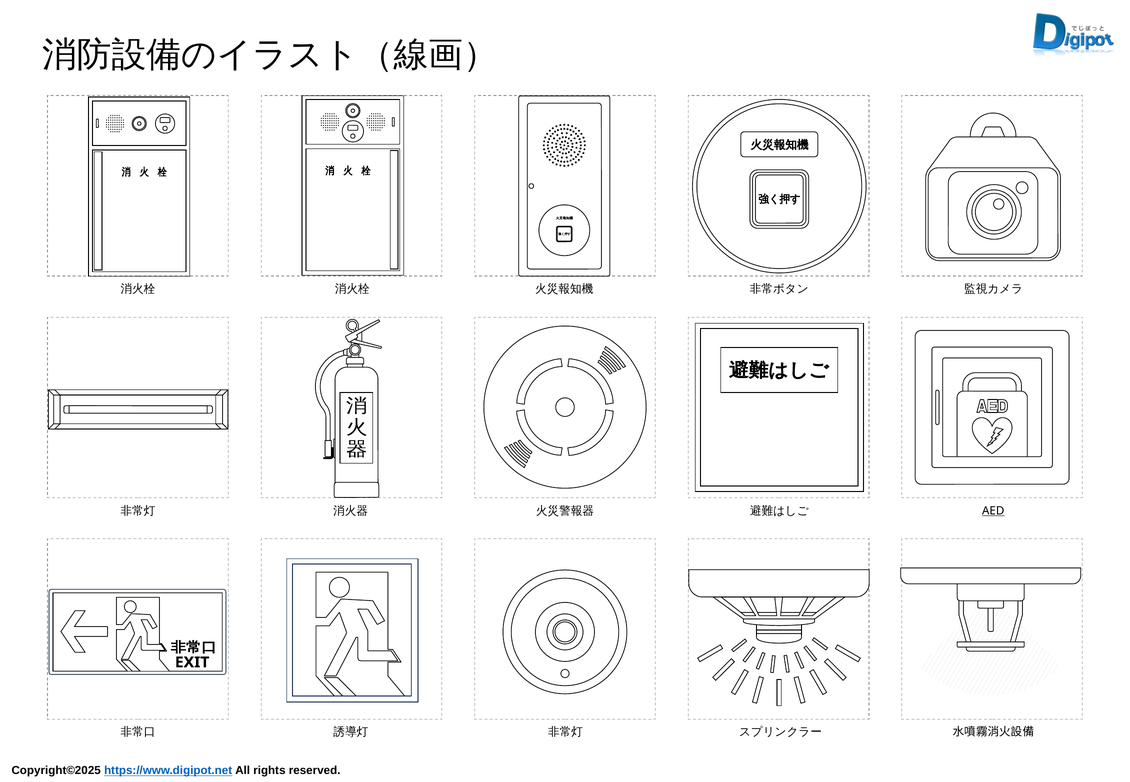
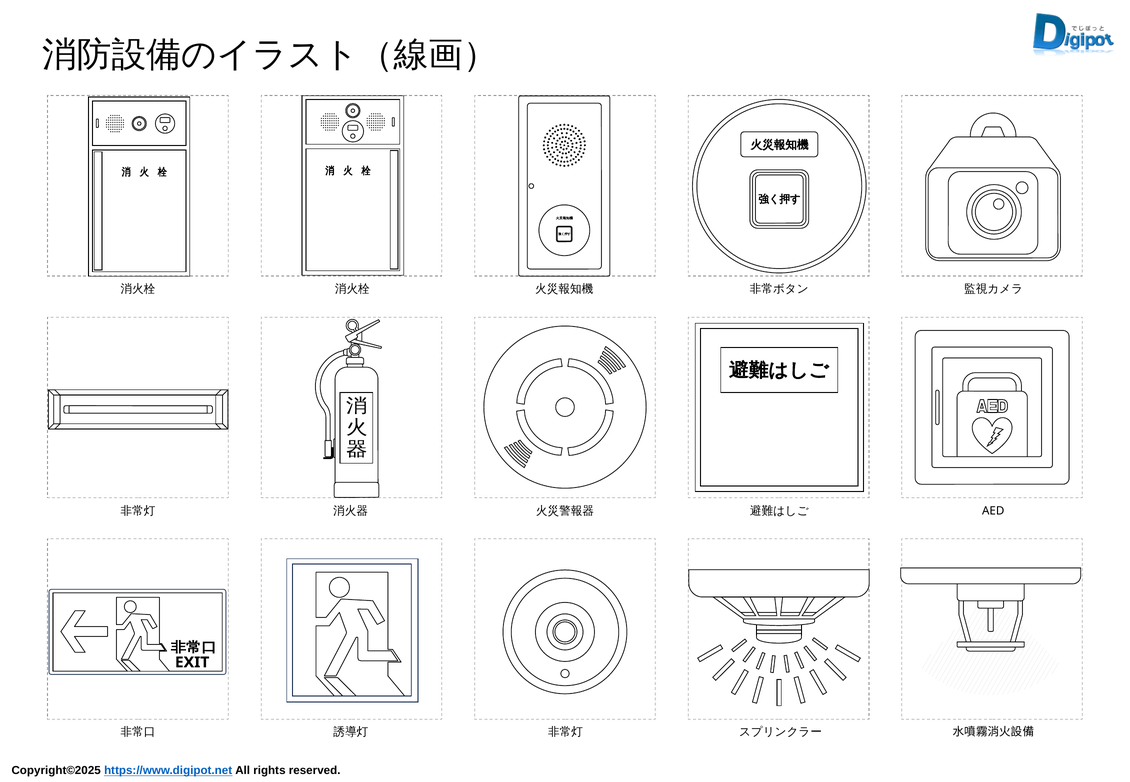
AED underline: present -> none (993, 511)
